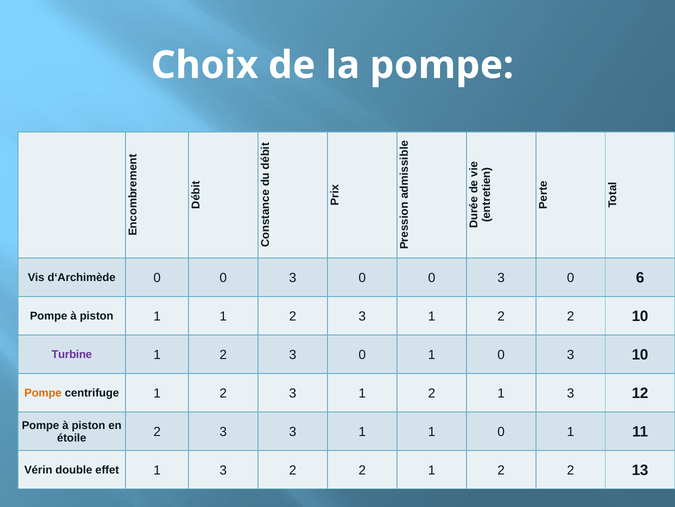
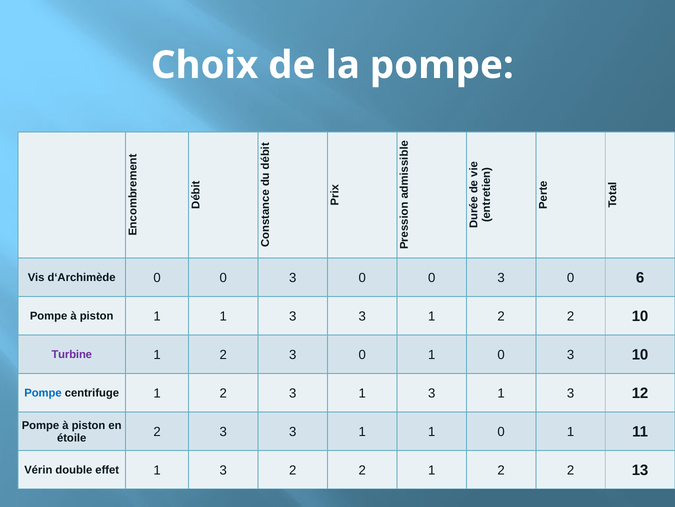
1 1 2: 2 -> 3 (293, 316)
Pompe colour: orange -> blue (43, 393)
2: 2 -> 3 (432, 393)
